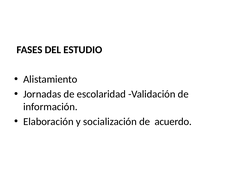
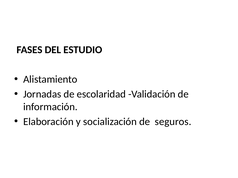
acuerdo: acuerdo -> seguros (173, 122)
